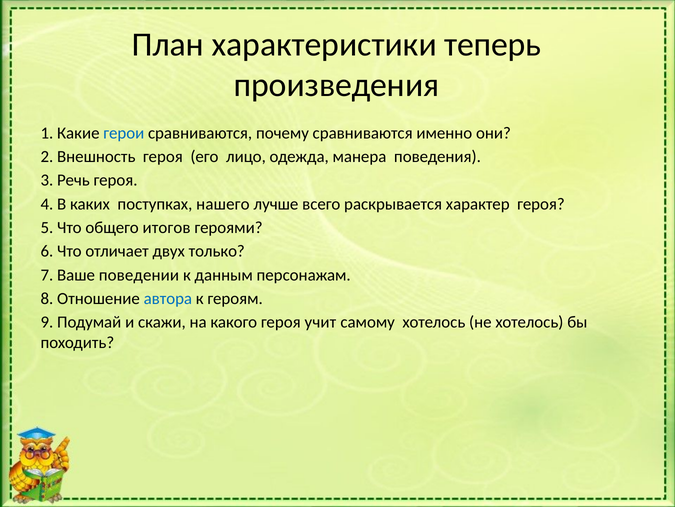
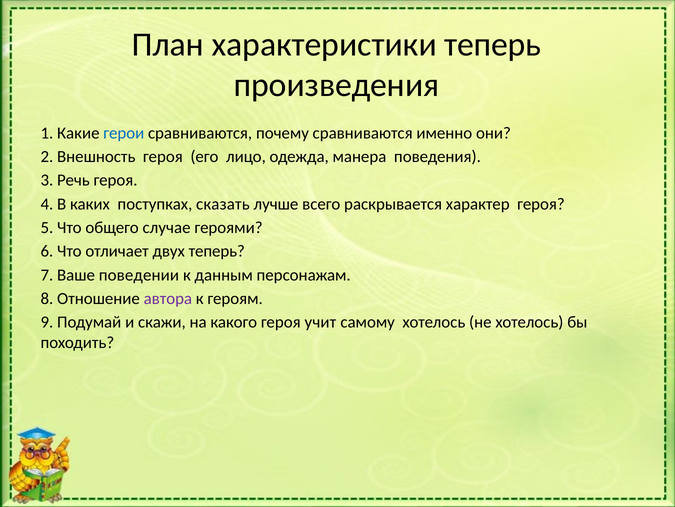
нашего: нашего -> сказать (223, 204)
итогов: итогов -> случае (167, 227)
двух только: только -> теперь (217, 251)
автора colour: blue -> purple (168, 298)
